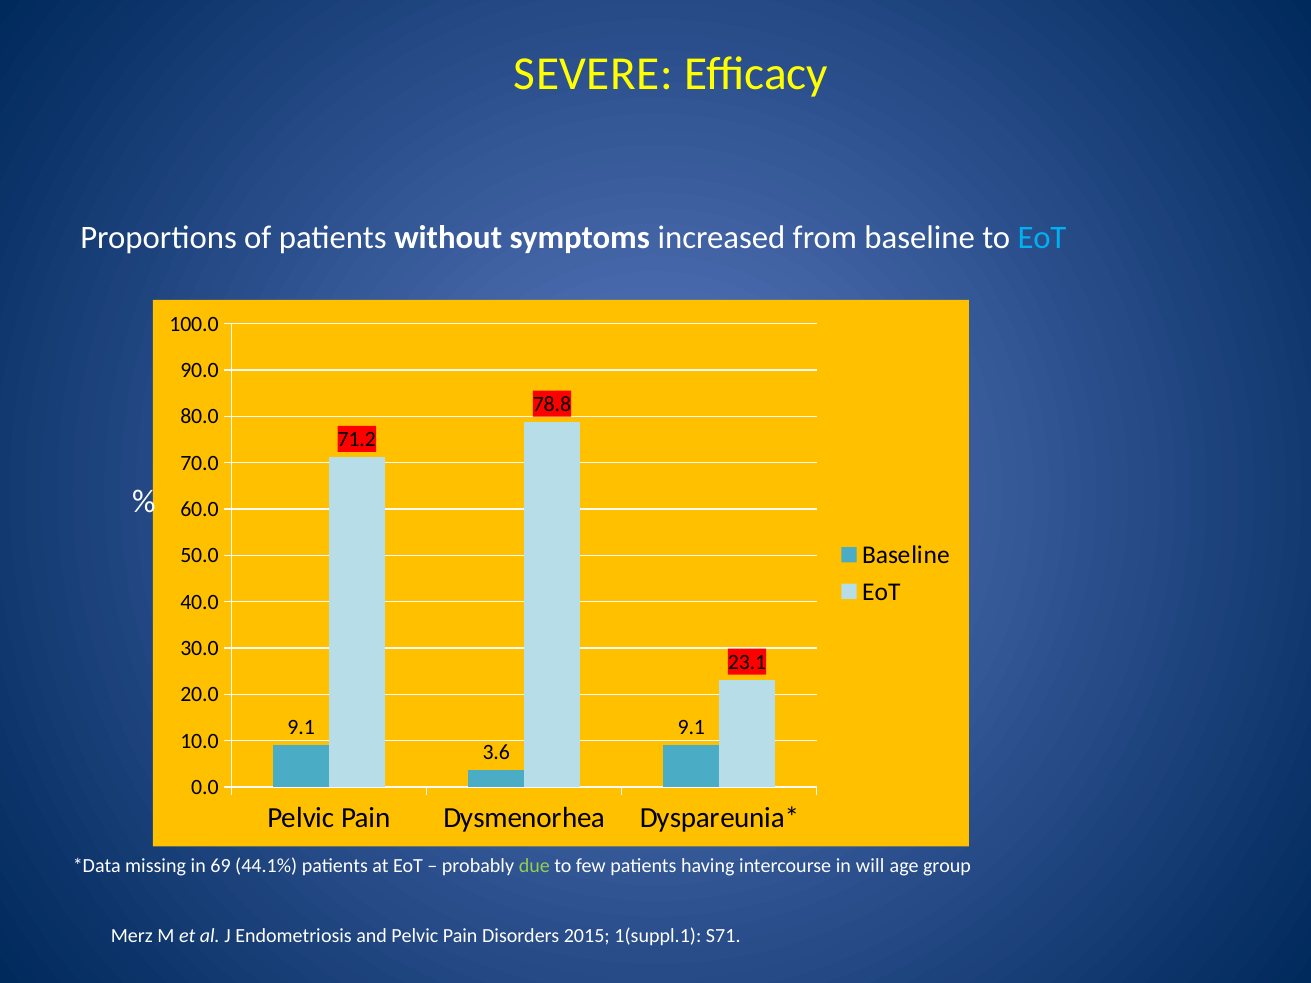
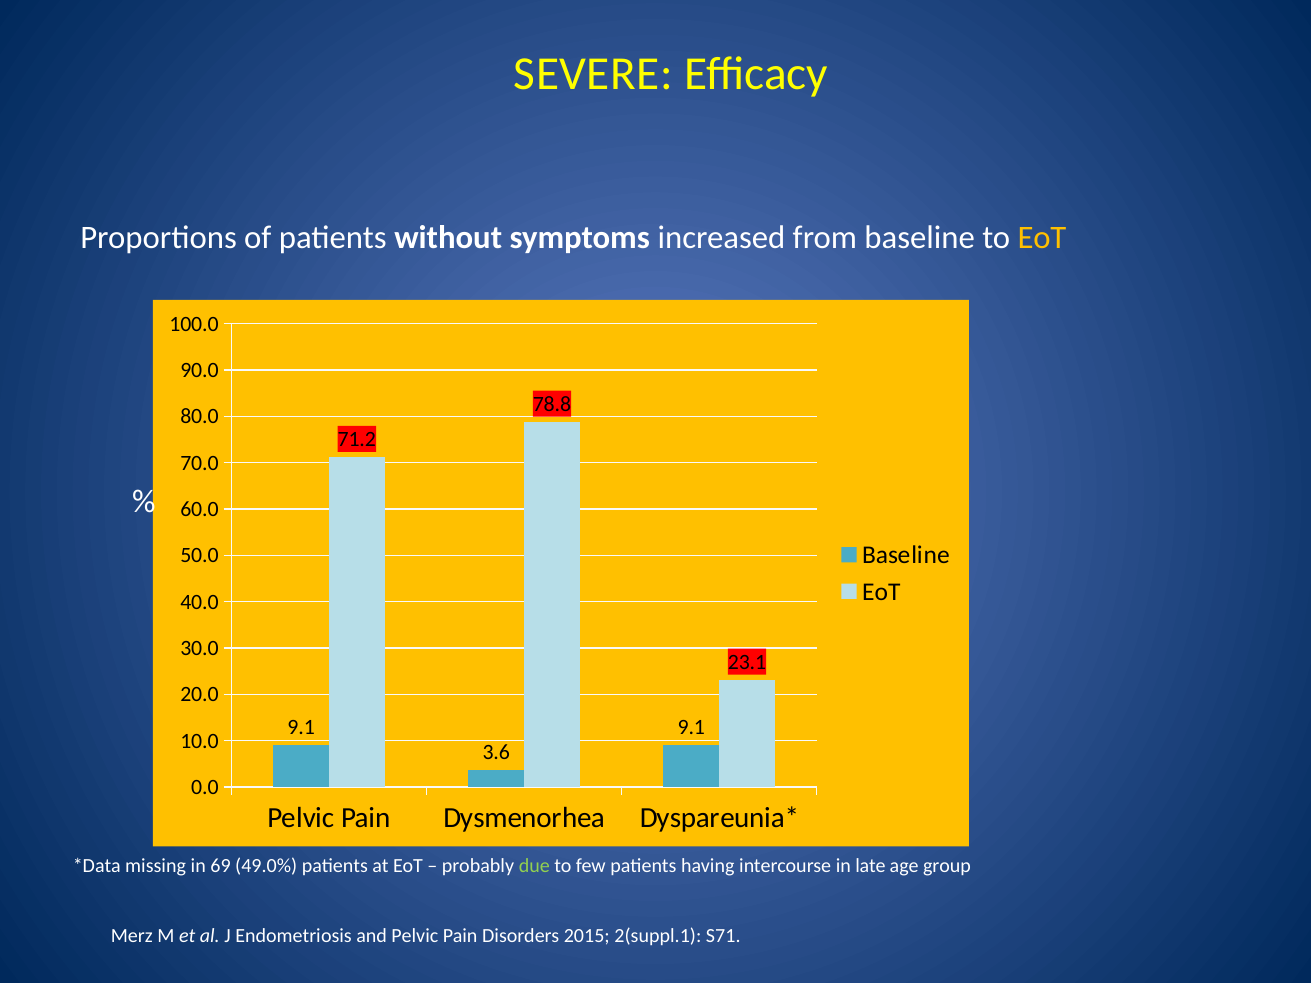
EoT colour: light blue -> yellow (1042, 238)
44.1%: 44.1% -> 49.0% (266, 866)
will: will -> late (870, 866)
1(suppl.1: 1(suppl.1 -> 2(suppl.1 (658, 936)
